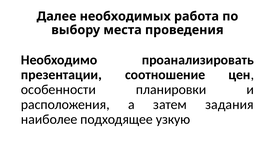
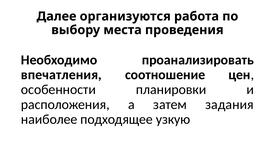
необходимых: необходимых -> организуются (125, 16)
презентации: презентации -> впечатления (61, 75)
